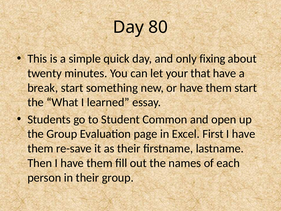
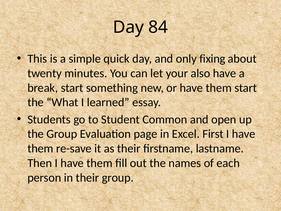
80: 80 -> 84 (158, 27)
that: that -> also (200, 73)
